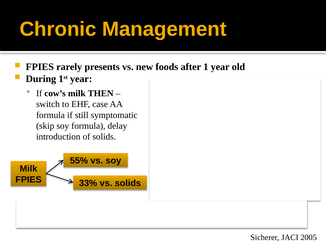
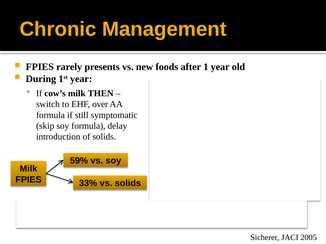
case: case -> over (100, 104)
55%: 55% -> 59% (79, 161)
